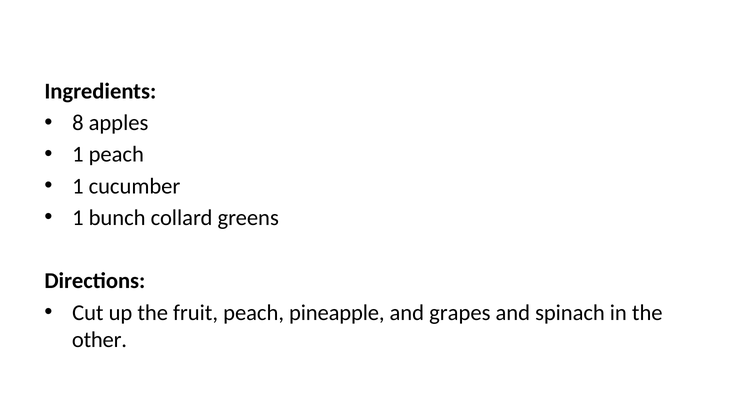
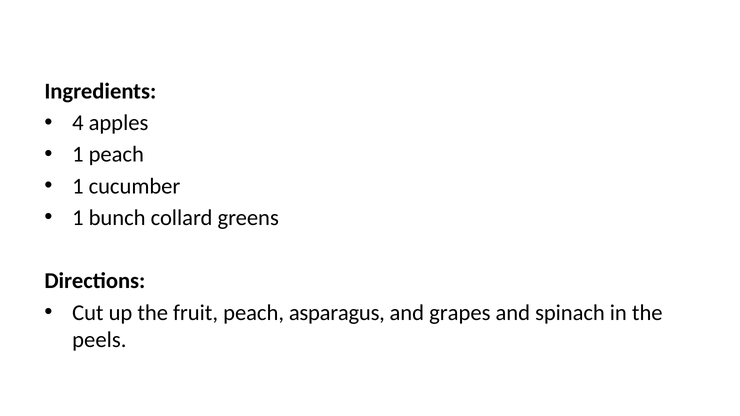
8: 8 -> 4 (78, 123)
pineapple: pineapple -> asparagus (337, 313)
other: other -> peels (99, 340)
